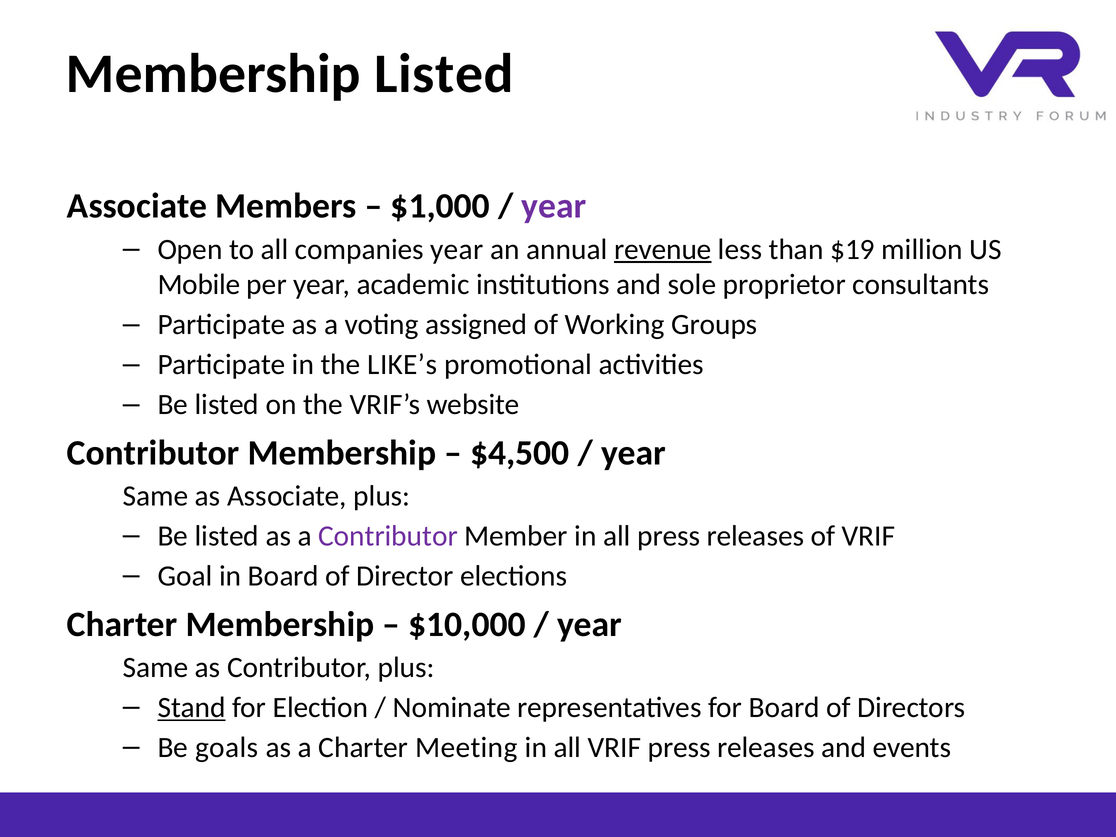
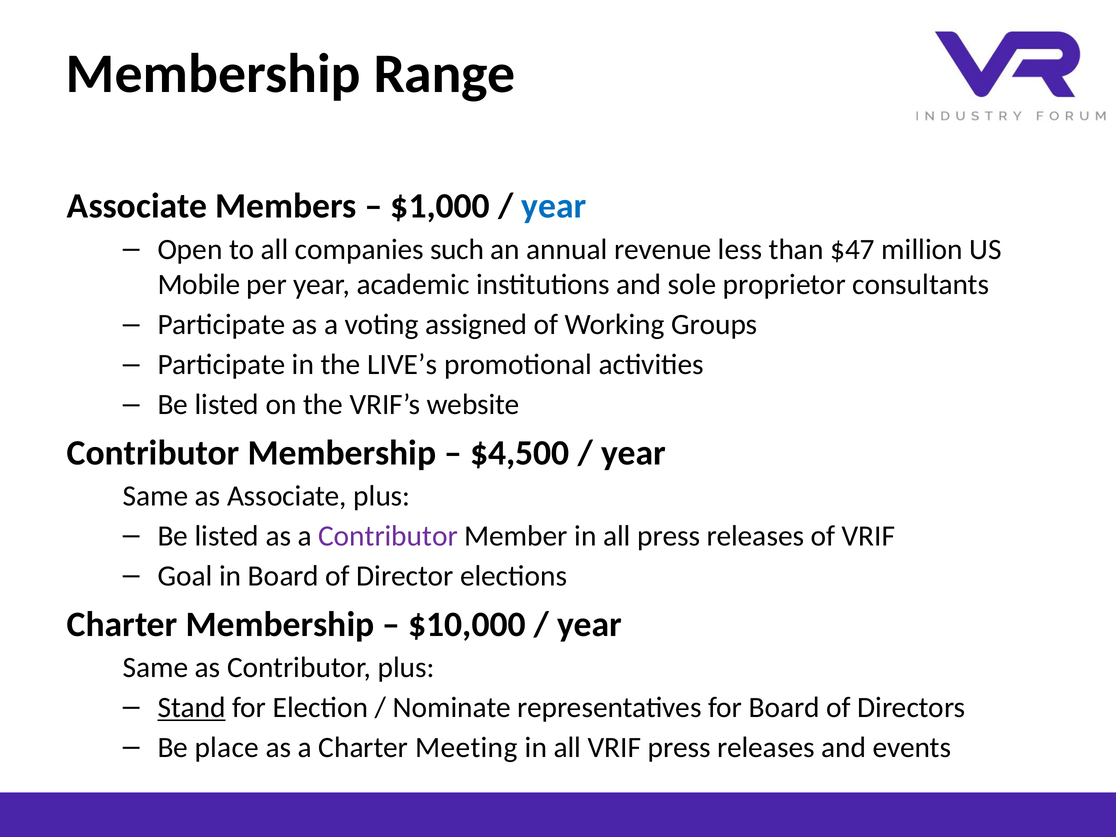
Membership Listed: Listed -> Range (444, 74)
year colour: purple -> blue (554, 206)
companies year: year -> such (457, 249)
revenue underline: present -> none (663, 249)
$19: $19 -> $47 (853, 249)
LIKE’s: LIKE’s -> LIVE’s (402, 365)
goals: goals -> place (227, 747)
